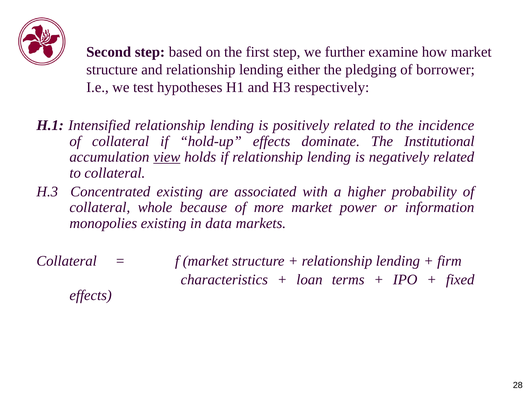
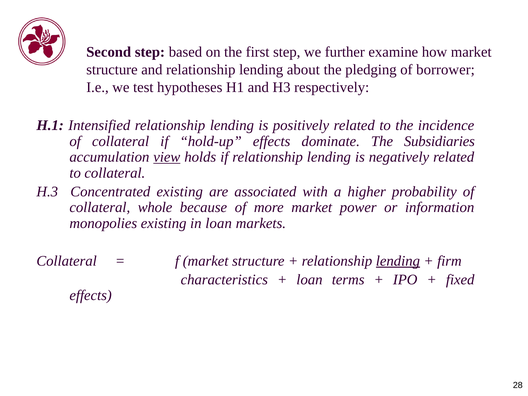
either: either -> about (303, 70)
Institutional: Institutional -> Subsidiaries (439, 141)
in data: data -> loan (219, 223)
lending underline: none -> present (398, 261)
